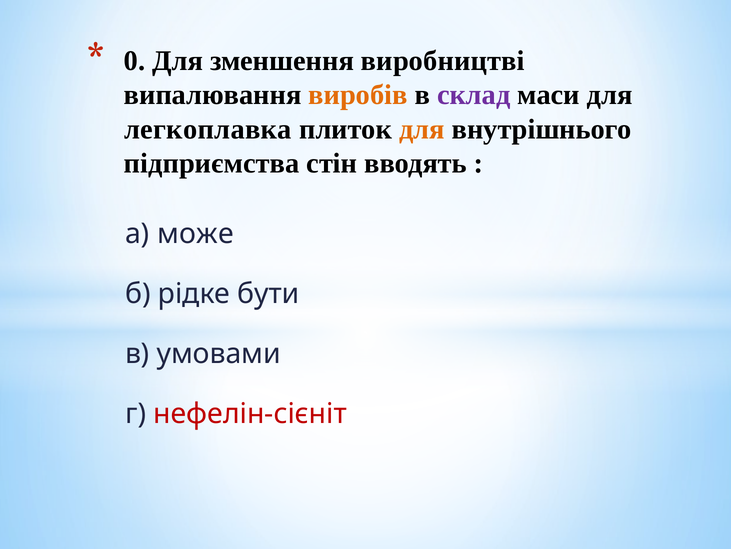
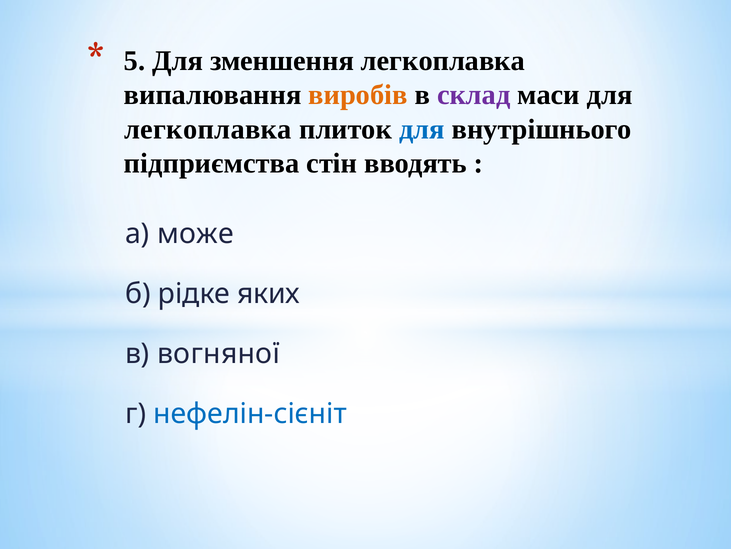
0: 0 -> 5 (134, 61)
зменшення виробництві: виробництві -> легкоплавка (443, 61)
для colour: orange -> blue (422, 129)
бути: бути -> яких (269, 293)
умовами: умовами -> вогняної (219, 353)
нефелін-сієніт colour: red -> blue (250, 413)
